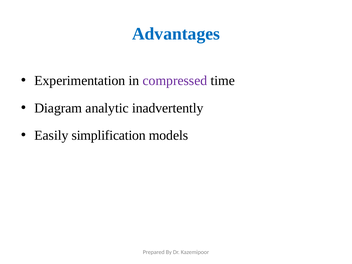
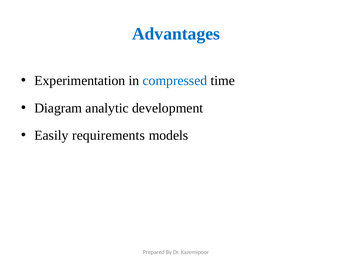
compressed colour: purple -> blue (175, 81)
inadvertently: inadvertently -> development (168, 108)
simplification: simplification -> requirements (109, 135)
